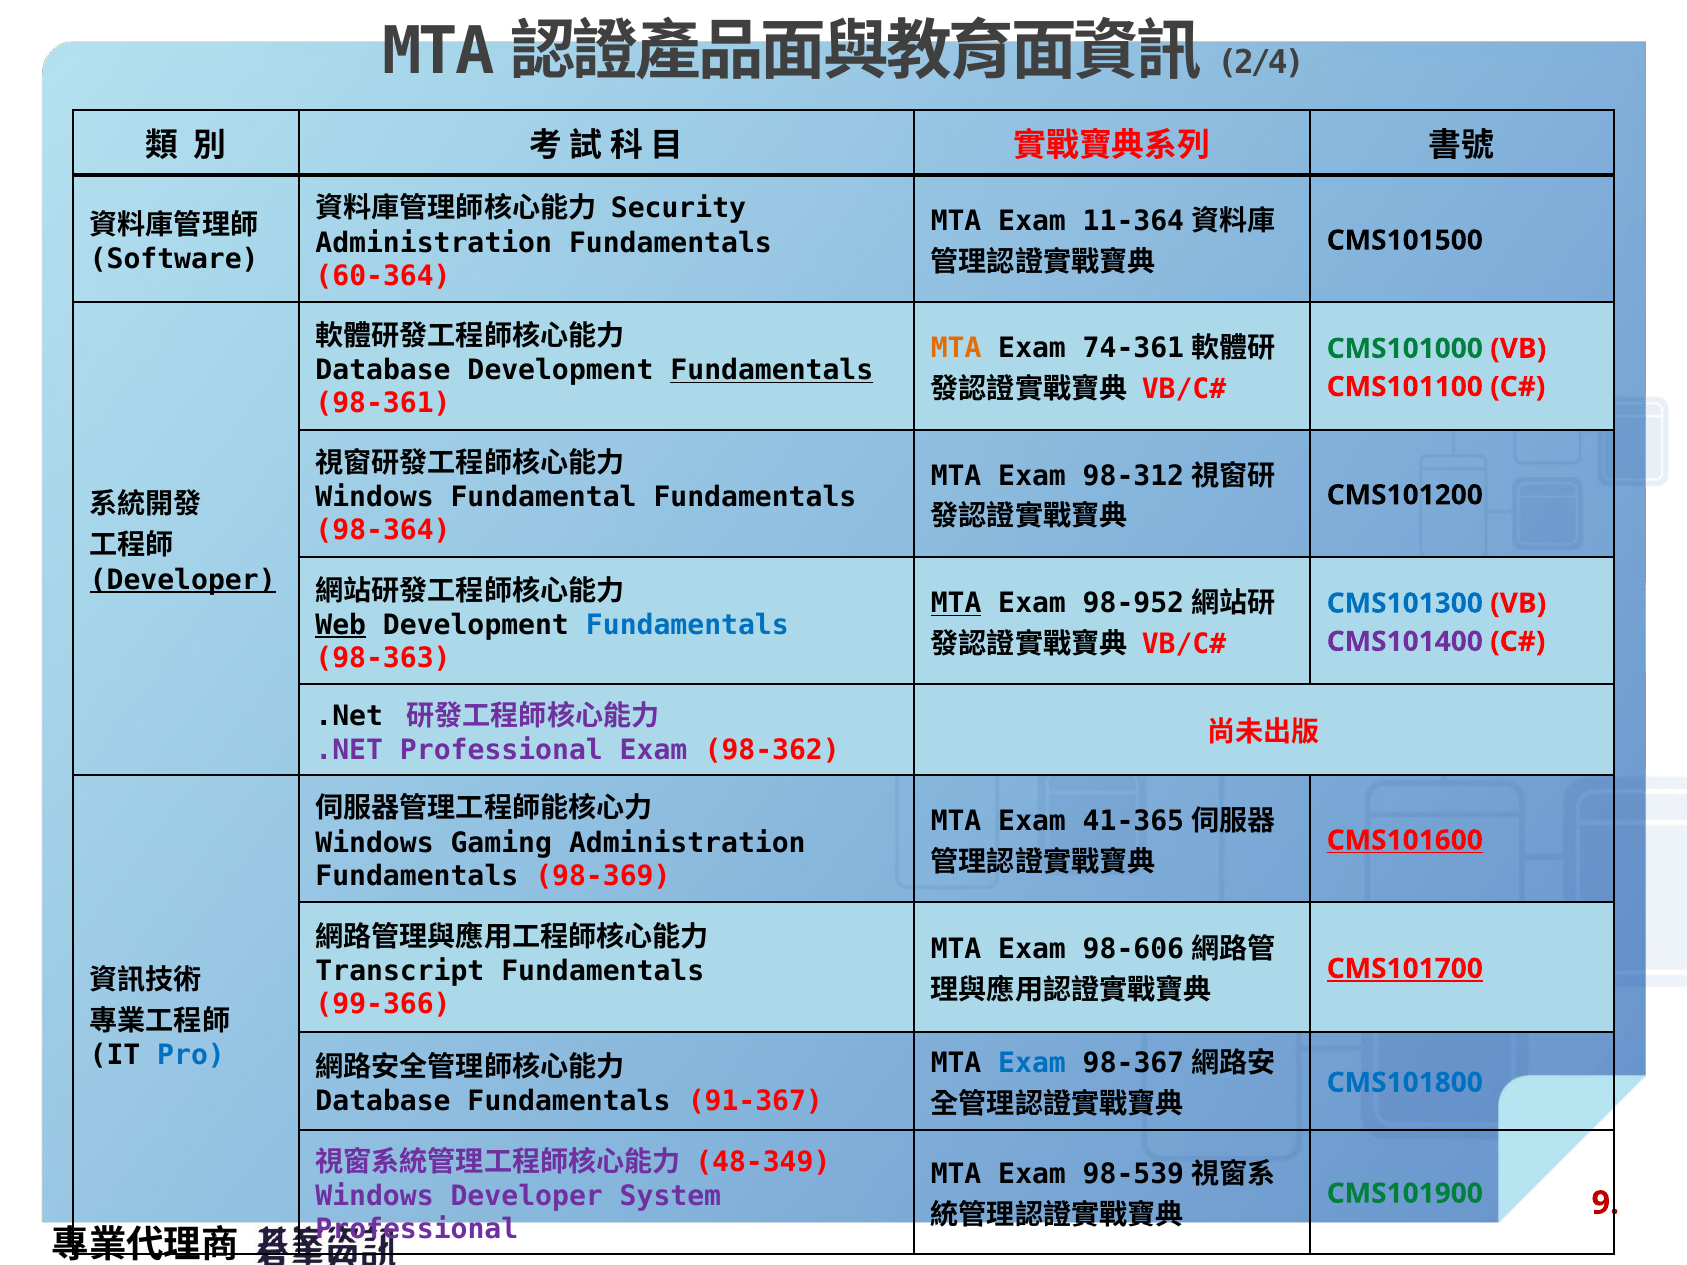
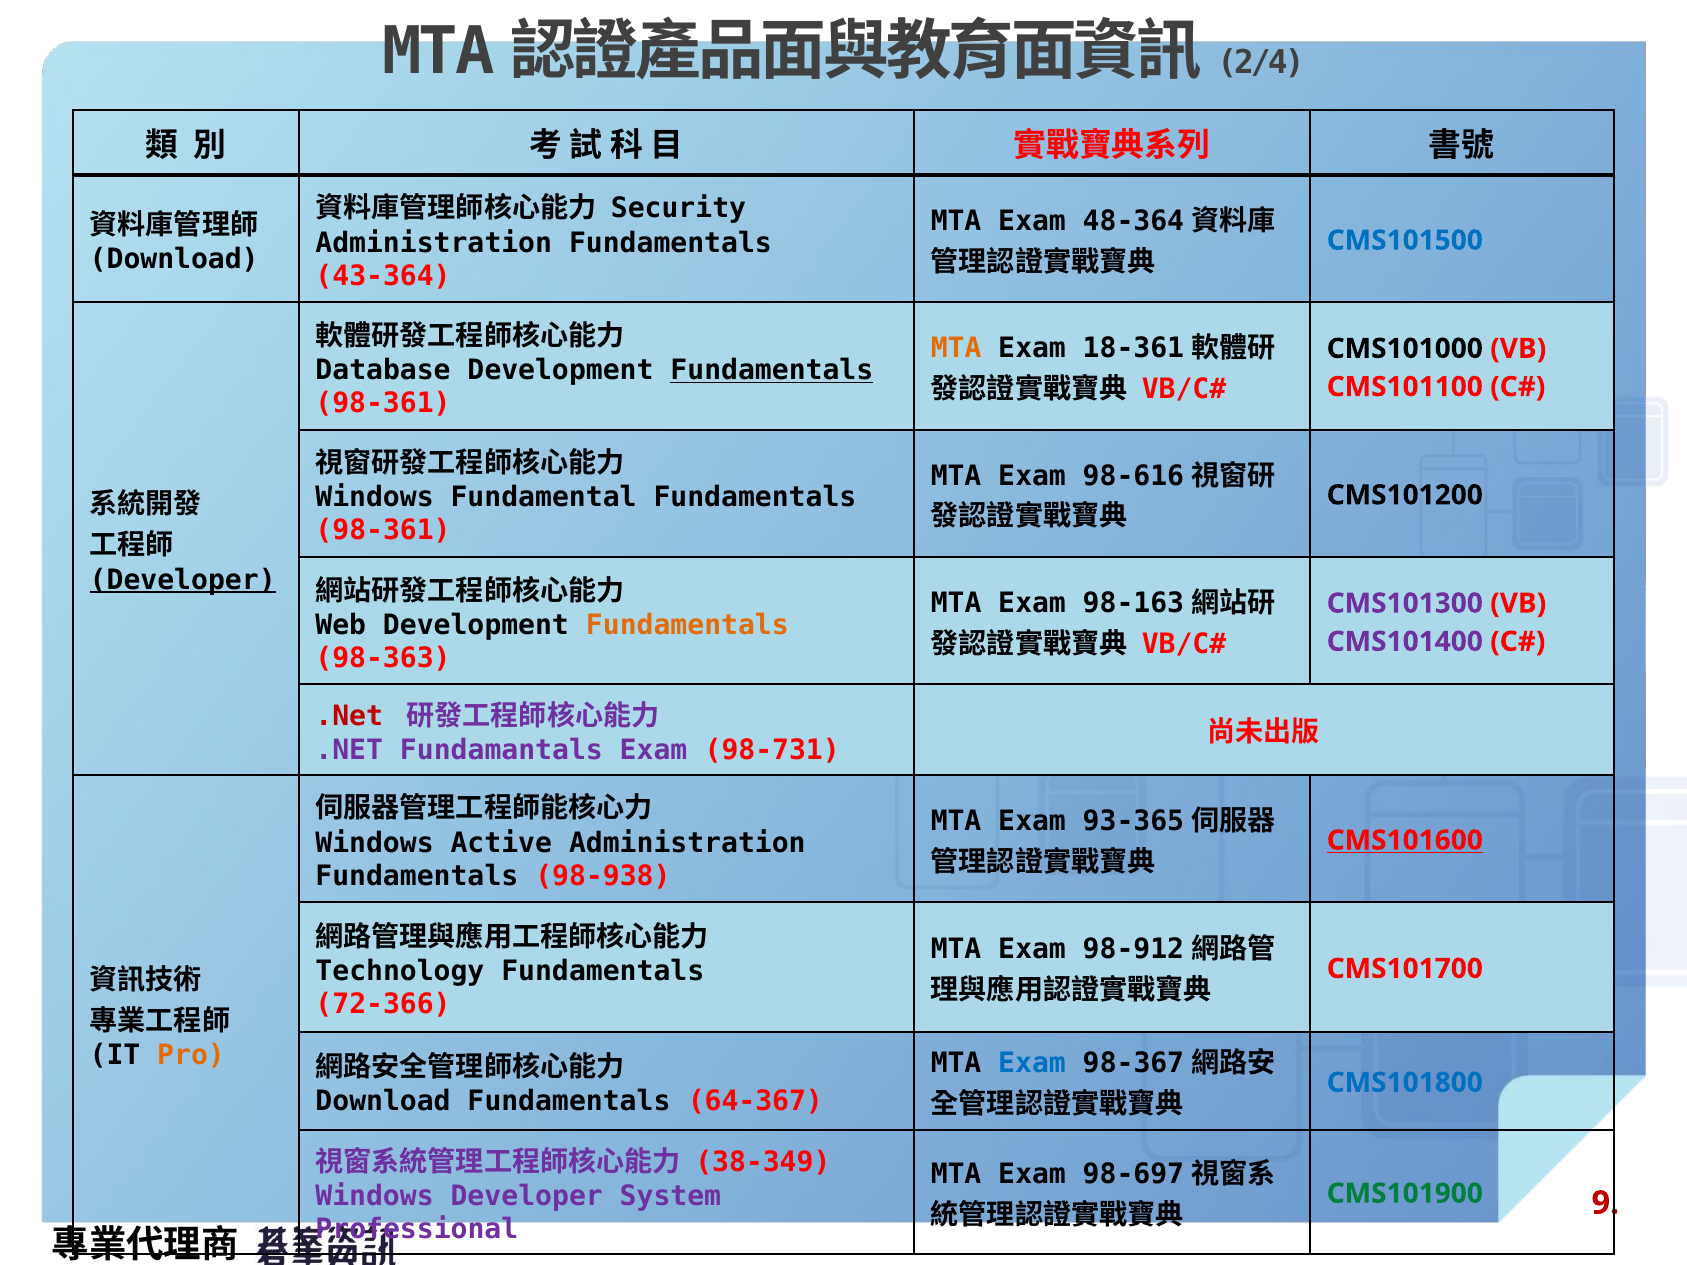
11-364: 11-364 -> 48-364 (1133, 221)
CMS101500 colour: black -> blue (1405, 240)
Software: Software -> Download (174, 260)
60-364: 60-364 -> 43-364 (383, 276)
74-361: 74-361 -> 18-361 (1133, 349)
CMS101000 colour: green -> black (1405, 349)
98-312: 98-312 -> 98-616 (1133, 476)
98-364: 98-364 -> 98-361 (383, 531)
MTA underline: present -> none (956, 603)
98-952: 98-952 -> 98-163 (1133, 603)
CMS101300 colour: blue -> purple (1405, 603)
Web underline: present -> none (341, 625)
Fundamentals colour: blue -> orange (687, 625)
.Net colour: black -> red (349, 716)
.NET Professional: Professional -> Fundamantals (501, 751)
98-362: 98-362 -> 98-731 (772, 751)
41-365: 41-365 -> 93-365 (1133, 821)
Gaming: Gaming -> Active (501, 843)
98-369: 98-369 -> 98-938 (603, 876)
98-606: 98-606 -> 98-912 (1133, 950)
Transcript: Transcript -> Technology (400, 972)
CMS101700 underline: present -> none (1405, 969)
99-366: 99-366 -> 72-366 (383, 1004)
Pro colour: blue -> orange (191, 1056)
Database: Database -> Download (383, 1102)
91-367: 91-367 -> 64-367 (755, 1102)
48-349: 48-349 -> 38-349 (763, 1162)
98-539: 98-539 -> 98-697 (1133, 1175)
